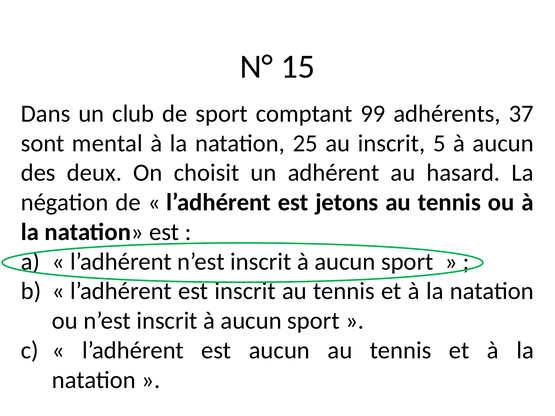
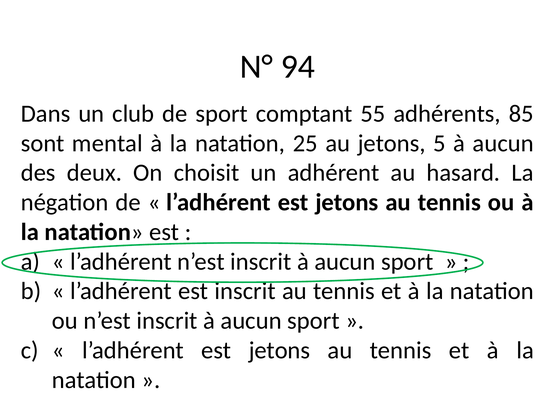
15: 15 -> 94 (298, 67)
99: 99 -> 55 (373, 114)
37: 37 -> 85 (521, 114)
au inscrit: inscrit -> jetons (392, 143)
aucun: aucun -> jetons (279, 351)
